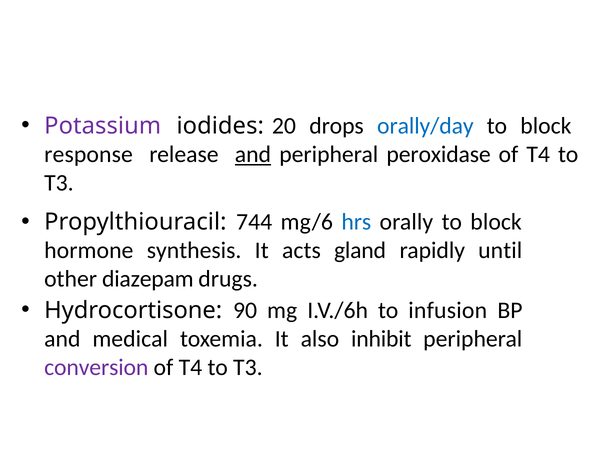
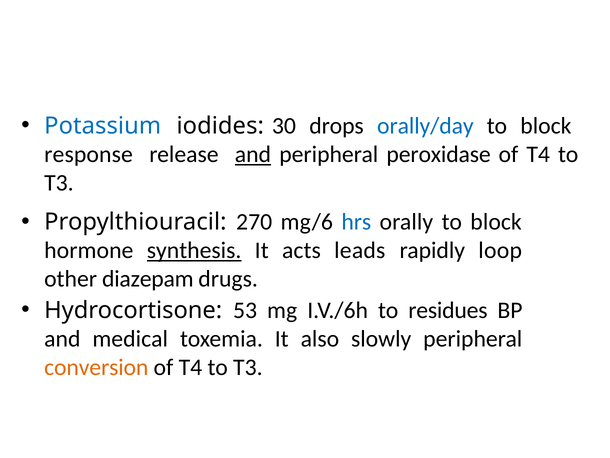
Potassium colour: purple -> blue (103, 126)
20: 20 -> 30 (284, 126)
744: 744 -> 270 (254, 222)
synthesis underline: none -> present (194, 250)
gland: gland -> leads (360, 250)
until: until -> loop (500, 250)
90: 90 -> 53 (245, 310)
infusion: infusion -> residues (448, 310)
inhibit: inhibit -> slowly (381, 338)
conversion colour: purple -> orange (96, 367)
